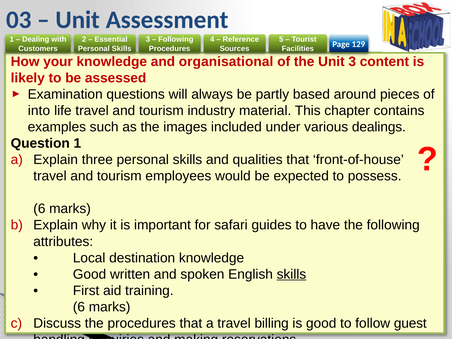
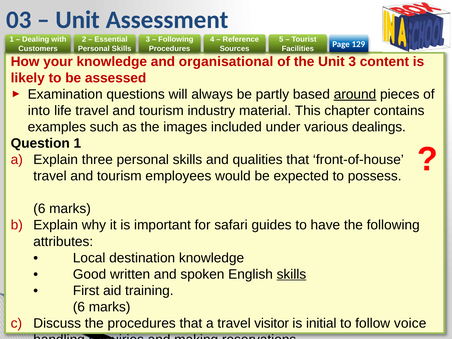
around underline: none -> present (355, 94)
billing: billing -> visitor (272, 323)
is good: good -> initial (321, 323)
guest: guest -> voice (410, 323)
